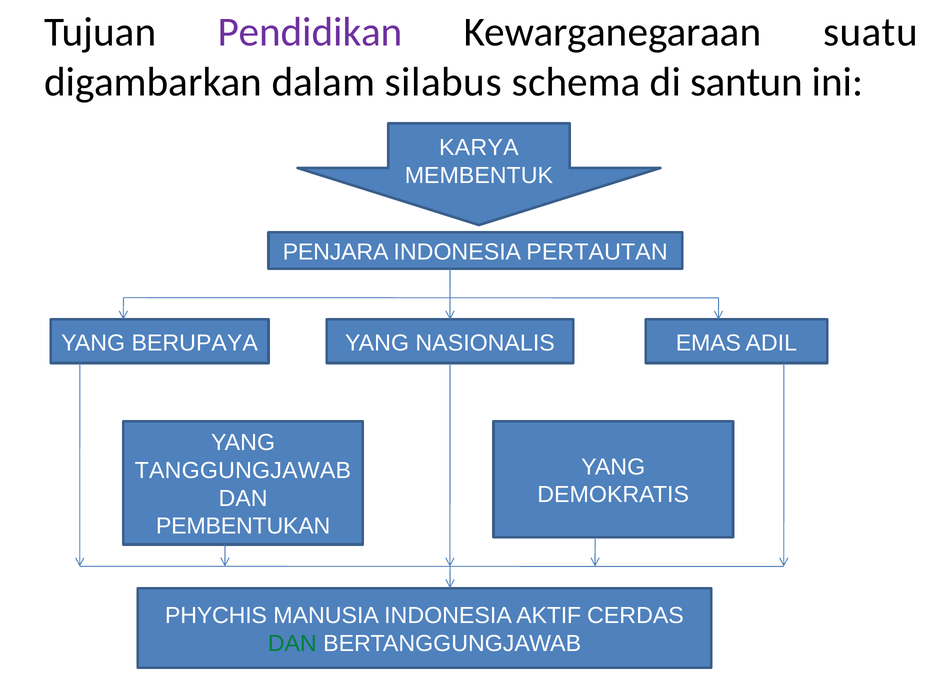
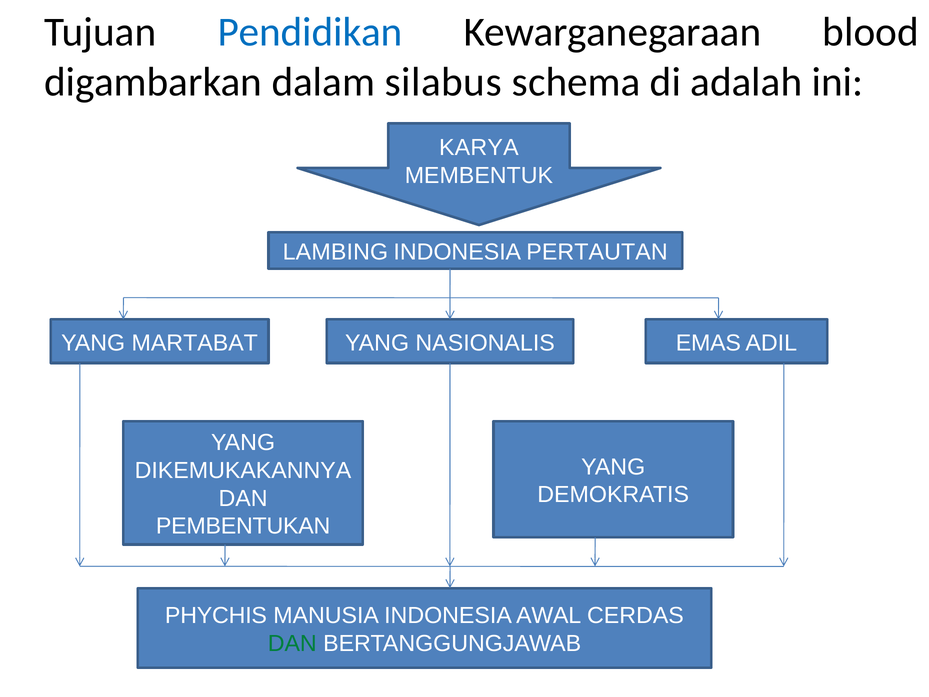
Pendidikan colour: purple -> blue (310, 32)
suatu: suatu -> blood (871, 32)
santun: santun -> adalah (746, 82)
PENJARA: PENJARA -> LAMBING (335, 252)
BERUPAYA: BERUPAYA -> MARTABAT (195, 343)
TANGGUNGJAWAB: TANGGUNGJAWAB -> DIKEMUKAKANNYA (243, 470)
AKTIF: AKTIF -> AWAL (549, 615)
